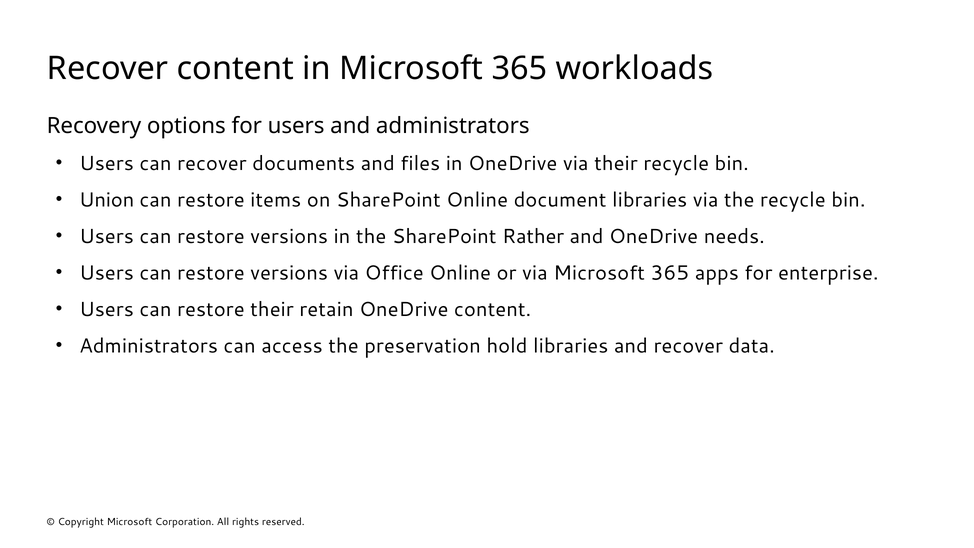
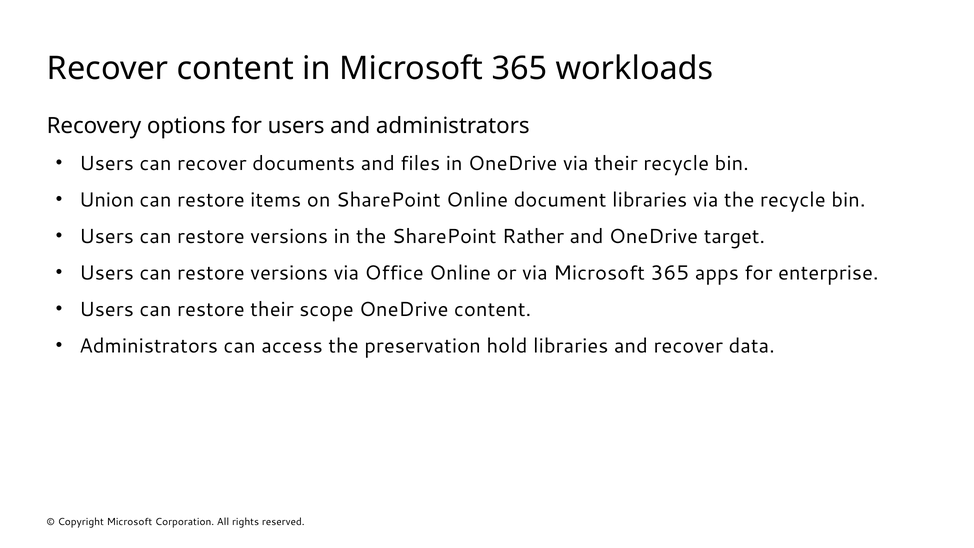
needs: needs -> target (734, 236)
retain: retain -> scope (327, 309)
